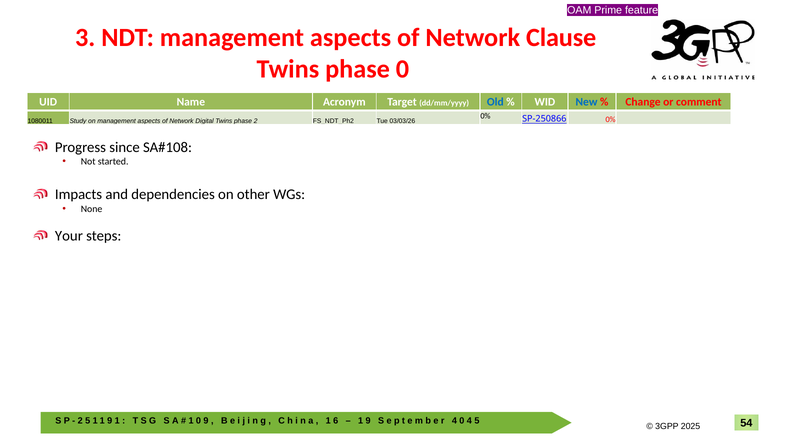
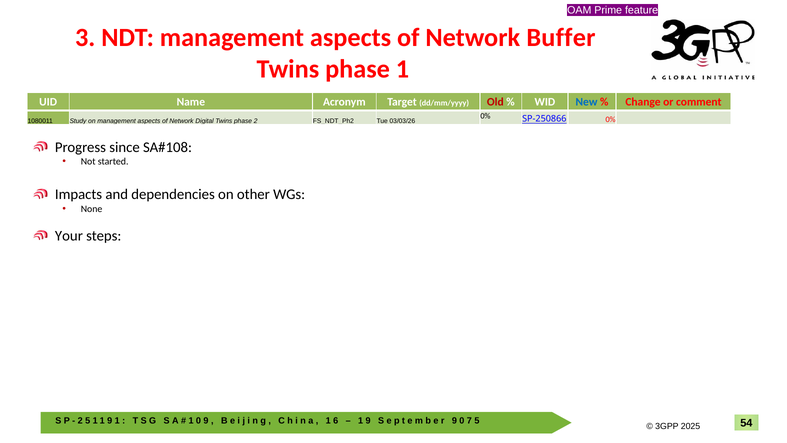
Clause: Clause -> Buffer (561, 38)
phase 0: 0 -> 1 (403, 69)
Old colour: blue -> red (495, 102)
4: 4 -> 9 (454, 420)
4: 4 -> 7 (469, 420)
